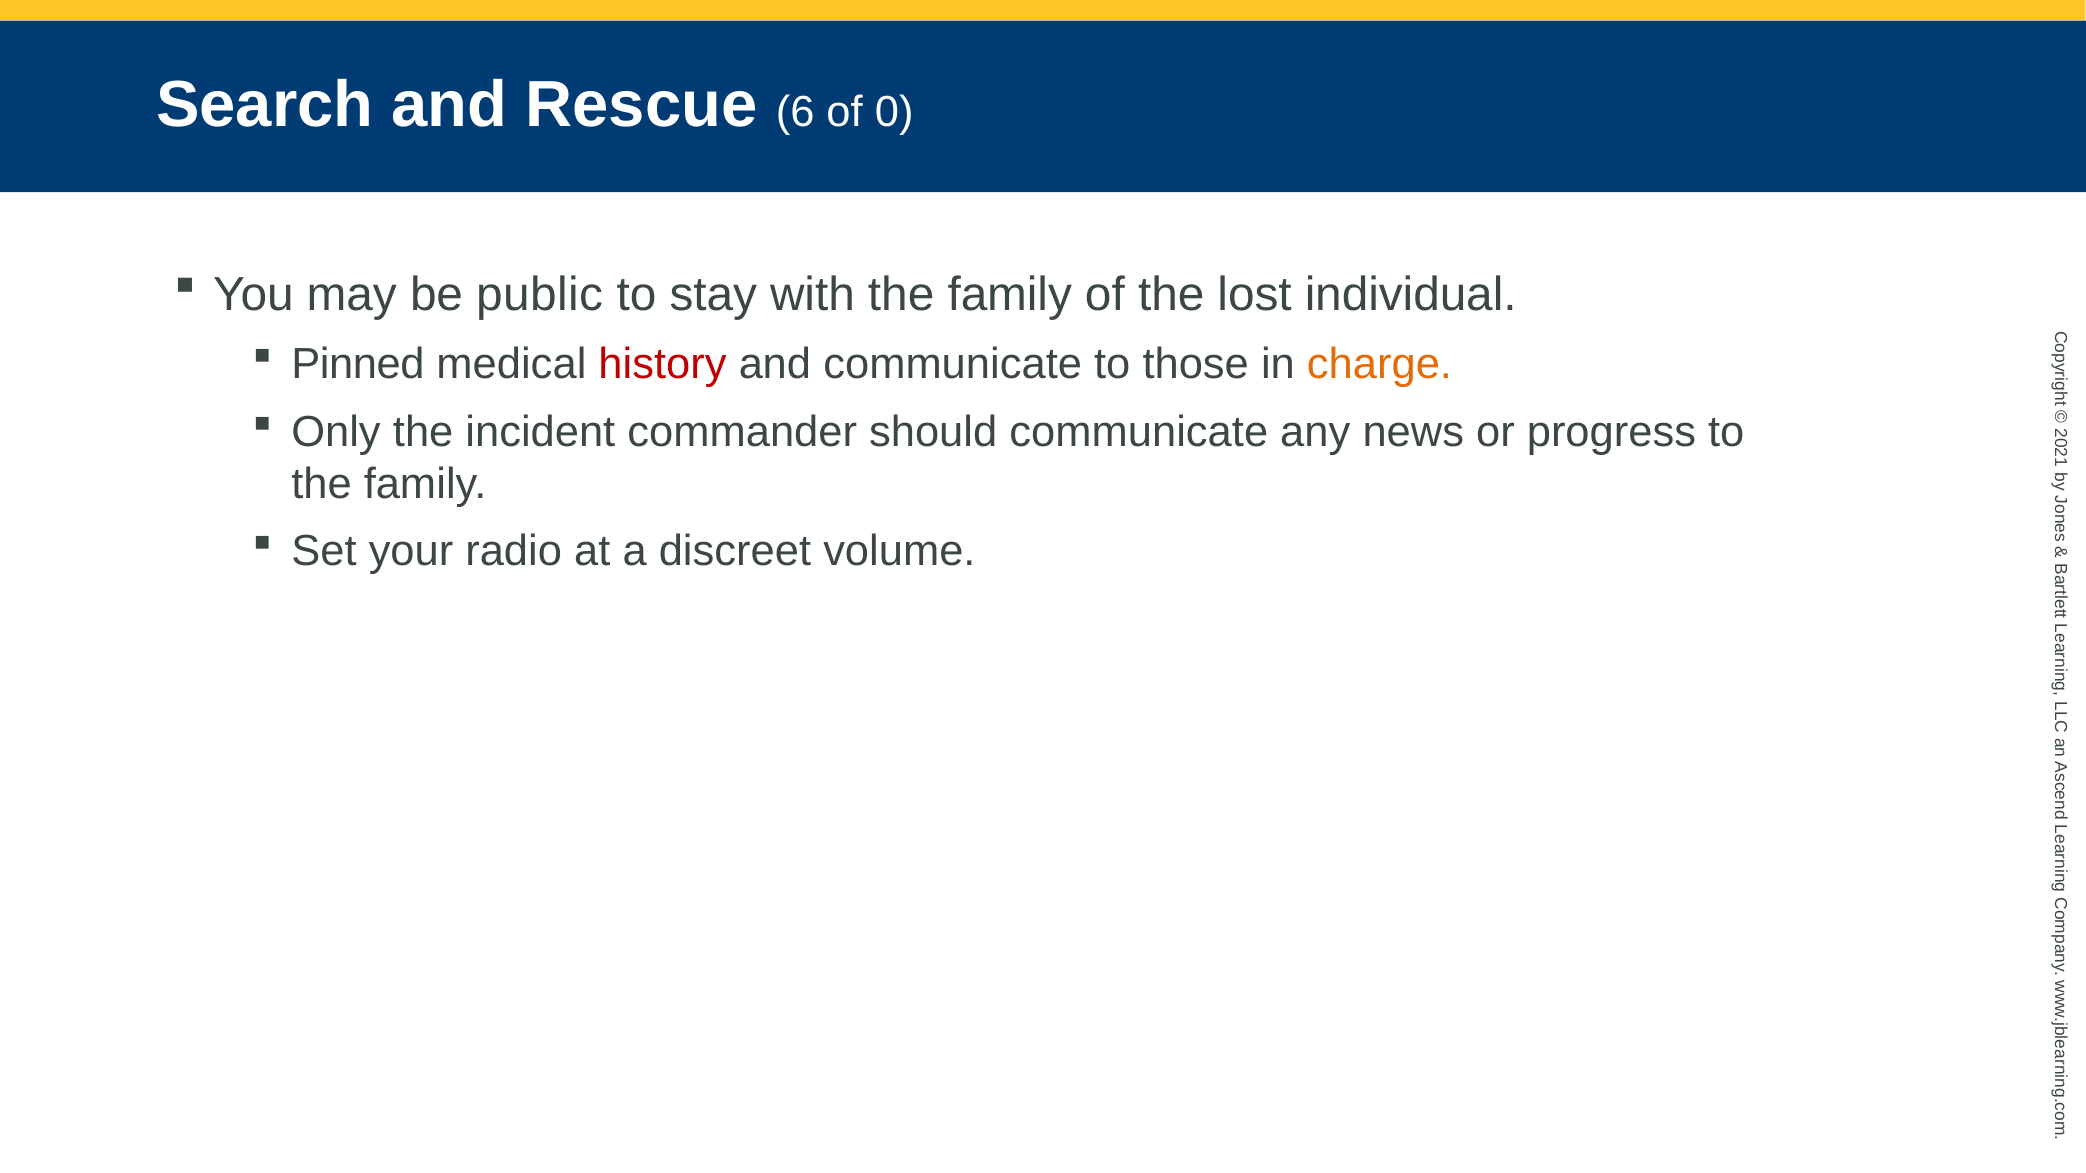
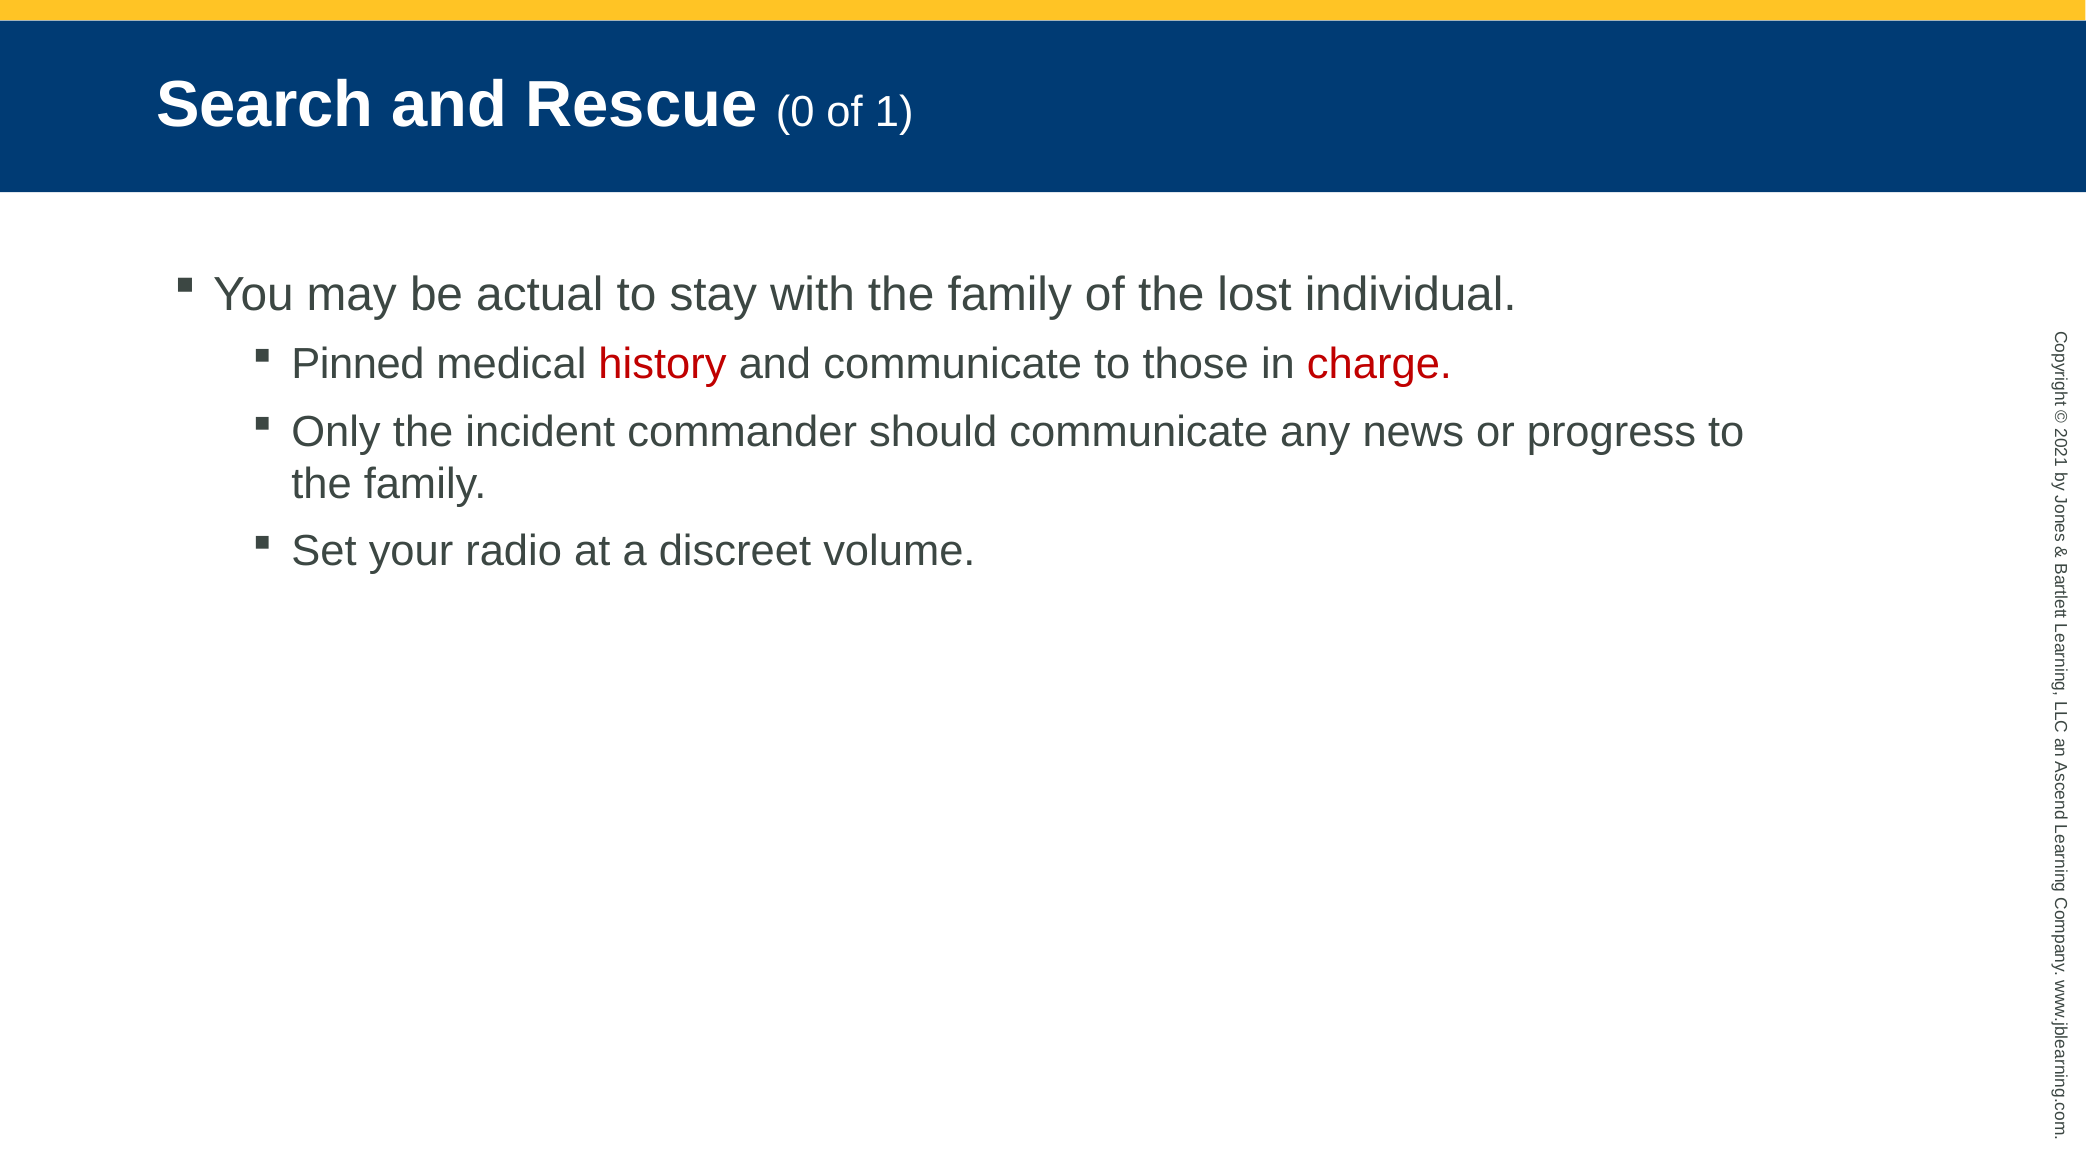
Rescue 6: 6 -> 0 (795, 112)
of 0: 0 -> 1 (894, 112)
public: public -> actual (540, 295)
charge colour: orange -> red (1379, 365)
